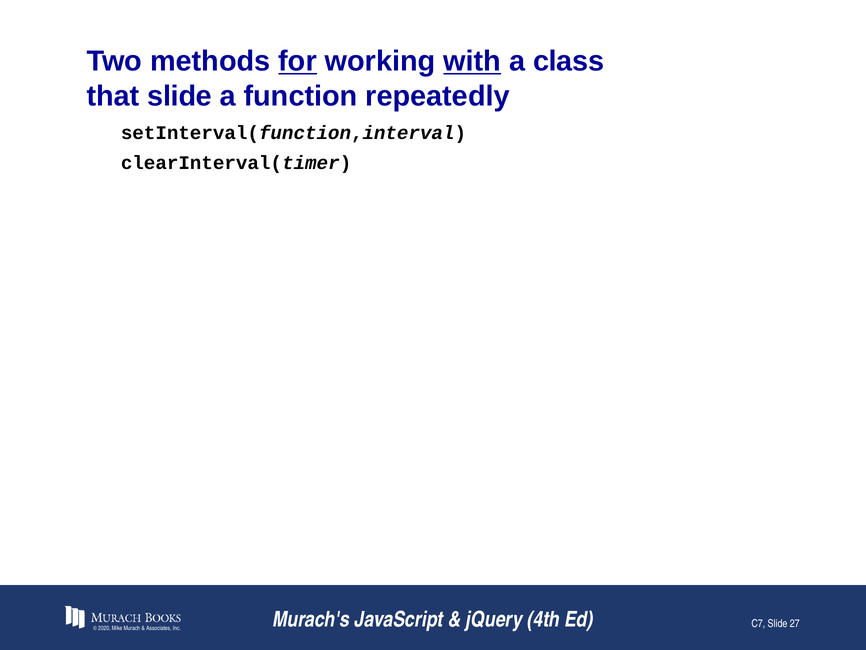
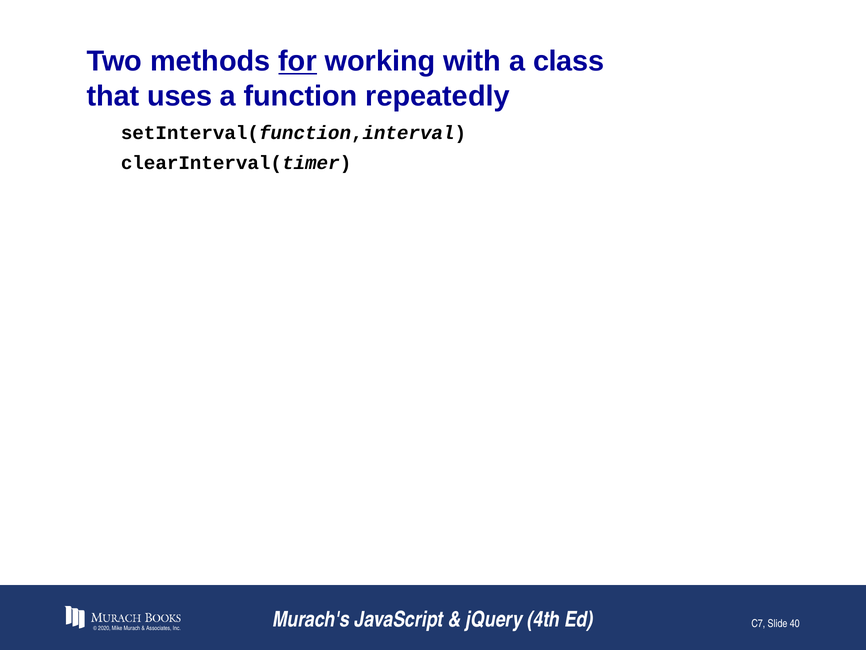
with underline: present -> none (472, 61)
that slide: slide -> uses (180, 96)
27: 27 -> 40 (795, 623)
